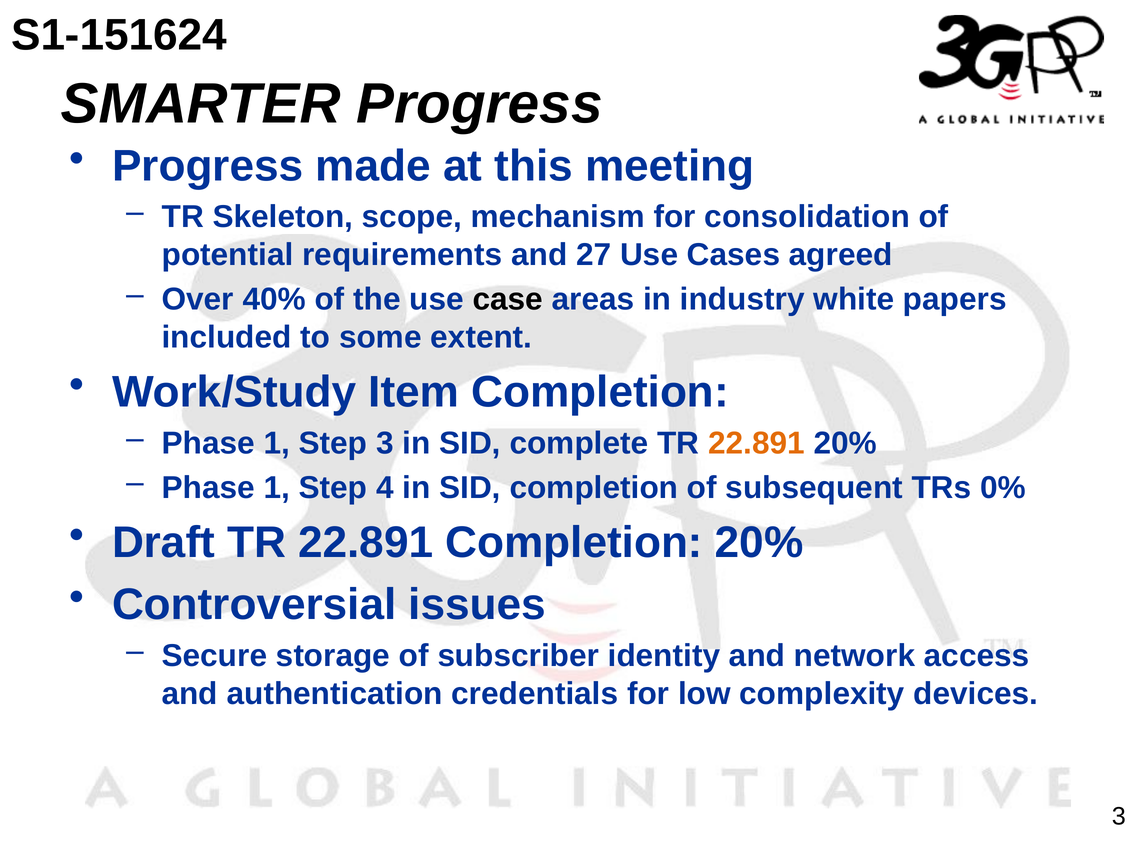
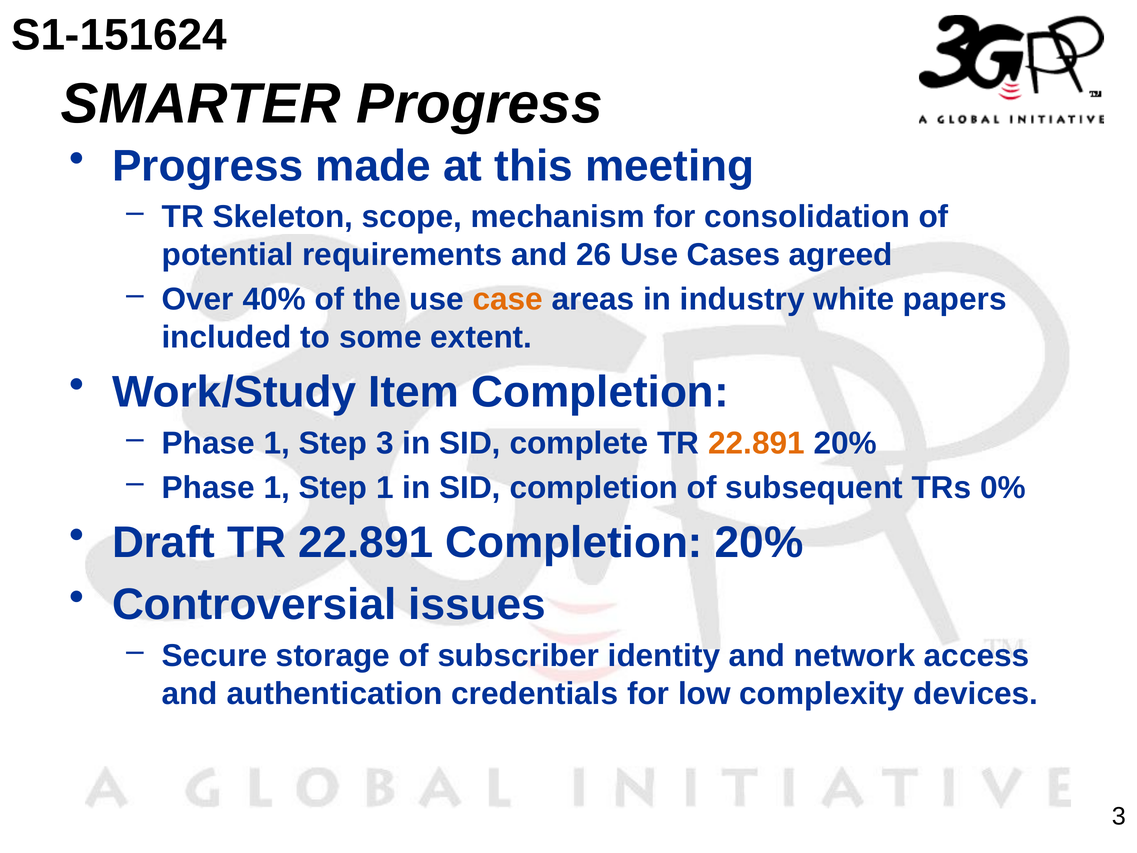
27: 27 -> 26 (594, 255)
case colour: black -> orange (508, 299)
Step 4: 4 -> 1 (385, 487)
